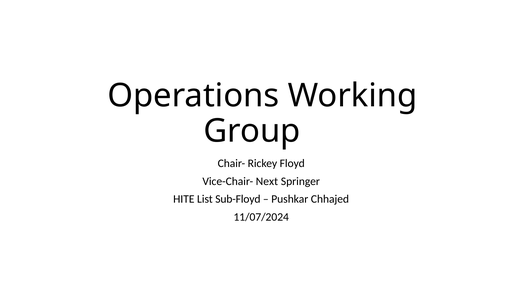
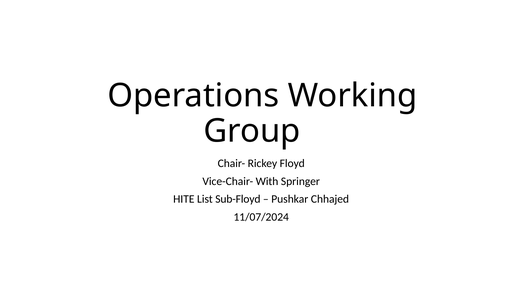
Next: Next -> With (267, 182)
